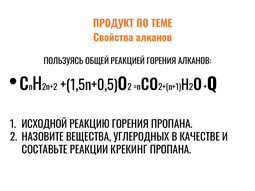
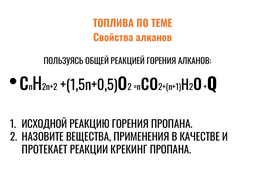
ПРОДУКТ: ПРОДУКТ -> ТОПЛИВА (113, 24)
УГЛЕРОДНЫХ: УГЛЕРОДНЫХ -> ПРИМЕНЕНИЯ (141, 137)
СОСТАВЬТЕ: СОСТАВЬТЕ -> ПРОТЕКАЕТ (45, 150)
